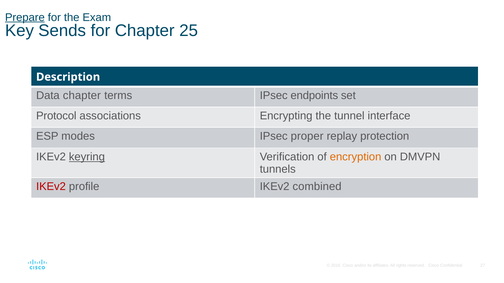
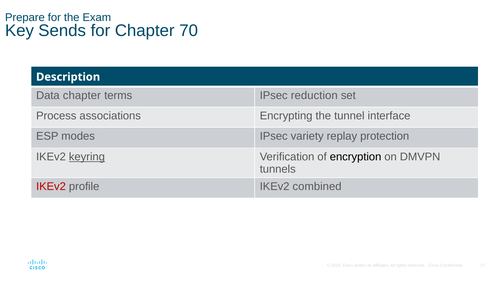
Prepare underline: present -> none (25, 17)
25: 25 -> 70 (189, 31)
endpoints: endpoints -> reduction (314, 96)
Protocol: Protocol -> Process (56, 116)
proper: proper -> variety (307, 137)
encryption colour: orange -> black (356, 157)
